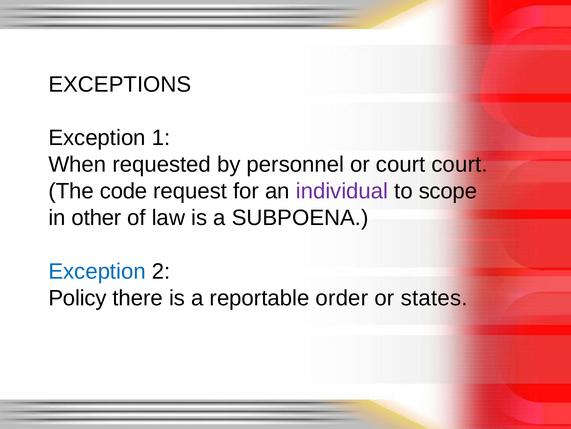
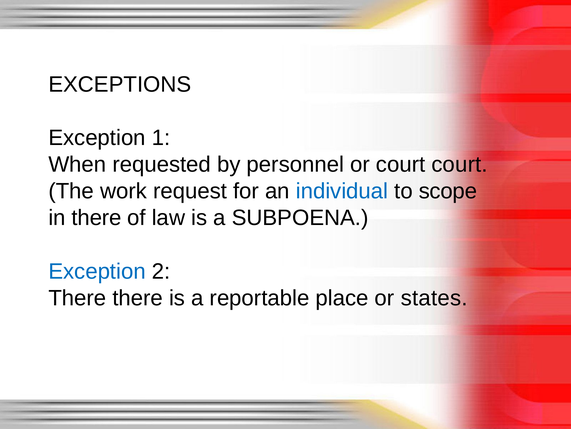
code: code -> work (123, 191)
individual colour: purple -> blue (342, 191)
in other: other -> there (97, 218)
Policy: Policy -> There (77, 298)
order: order -> place (342, 298)
